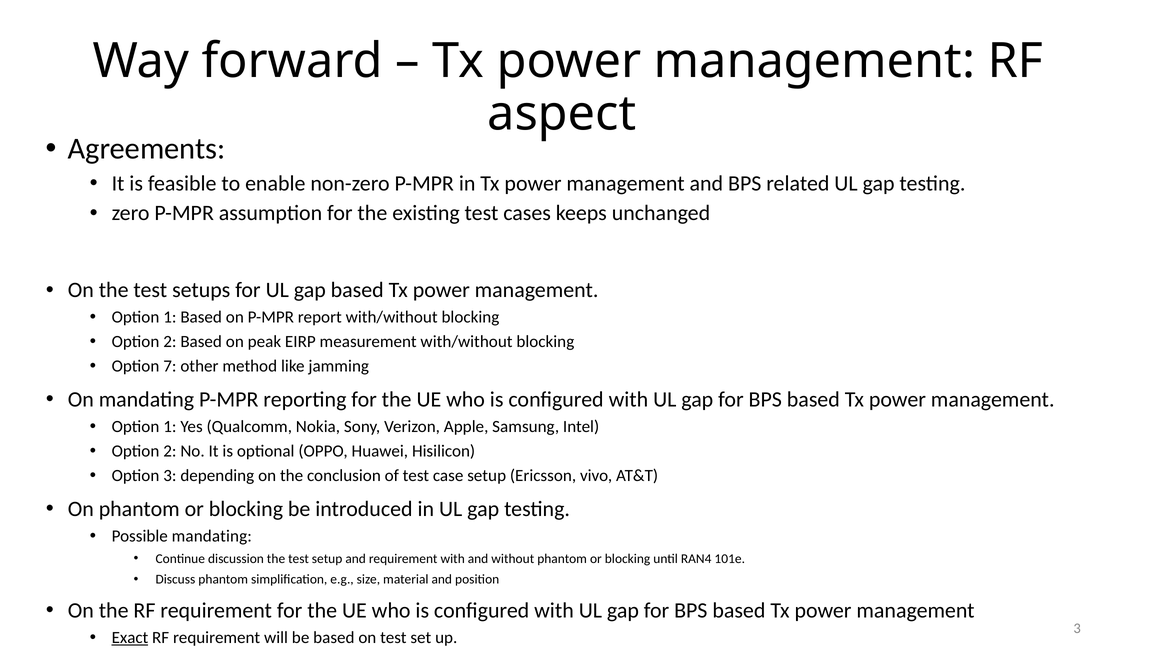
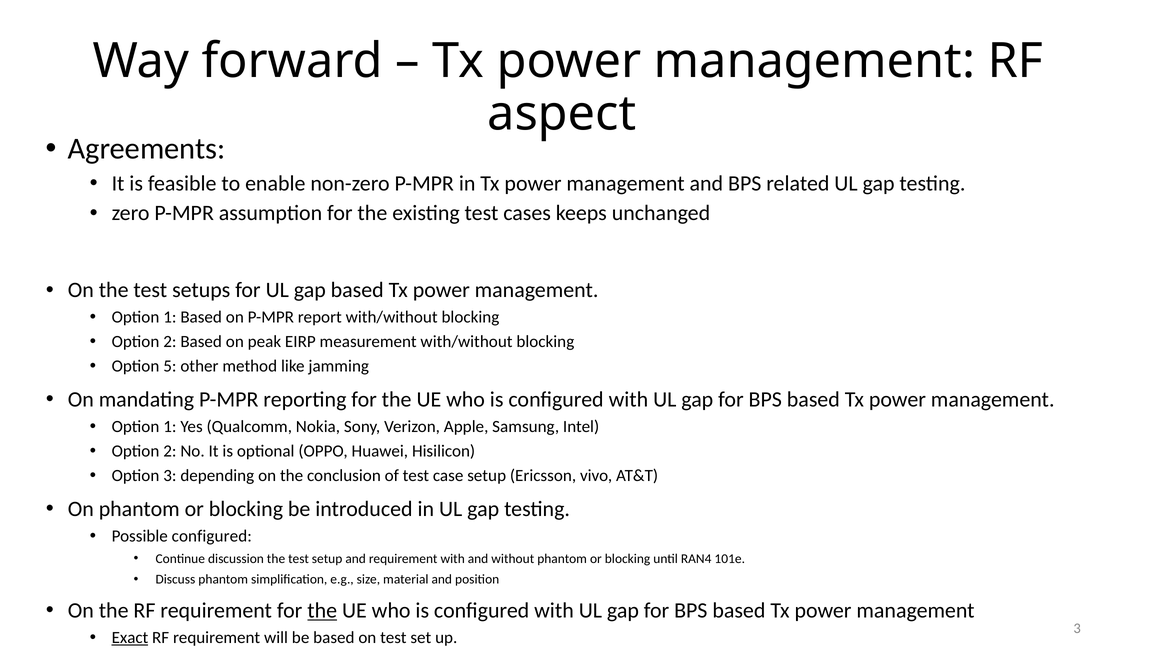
7: 7 -> 5 (170, 366)
Possible mandating: mandating -> configured (212, 536)
the underline: none -> present (322, 611)
